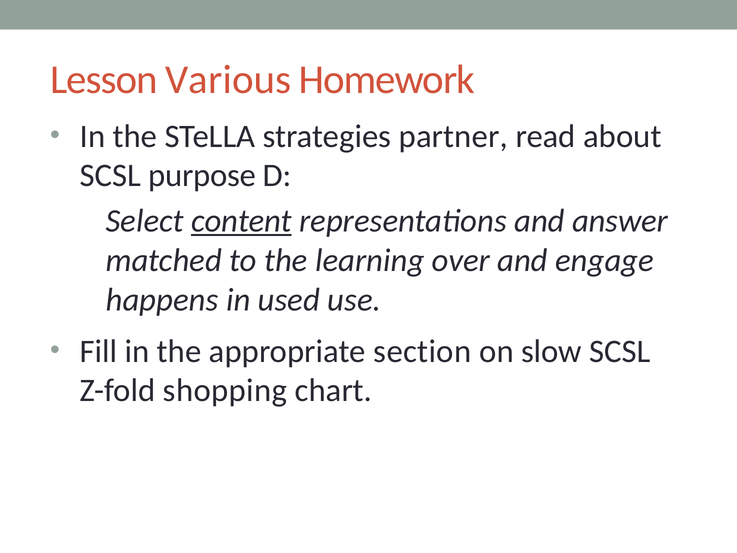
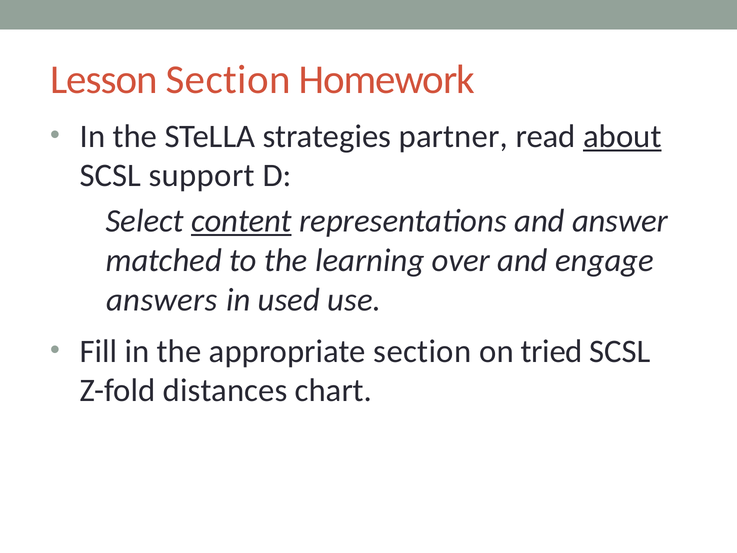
Lesson Various: Various -> Section (228, 80)
about underline: none -> present (622, 136)
purpose: purpose -> support (202, 176)
happens: happens -> answers (162, 300)
slow: slow -> tried (552, 351)
shopping: shopping -> distances (225, 391)
